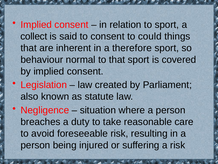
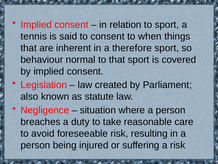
collect: collect -> tennis (34, 36)
could: could -> when (150, 36)
